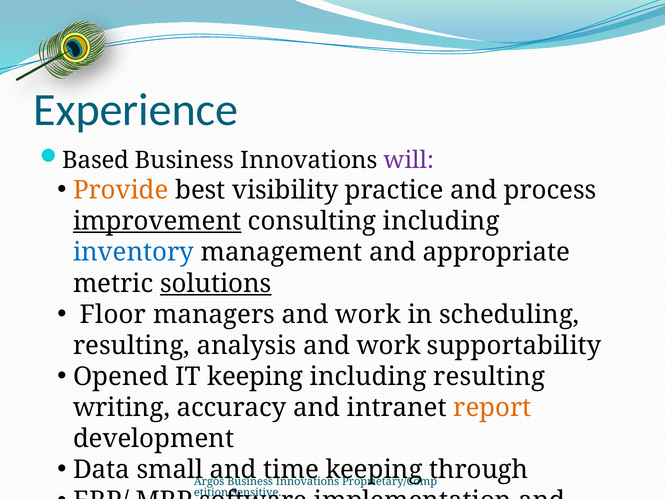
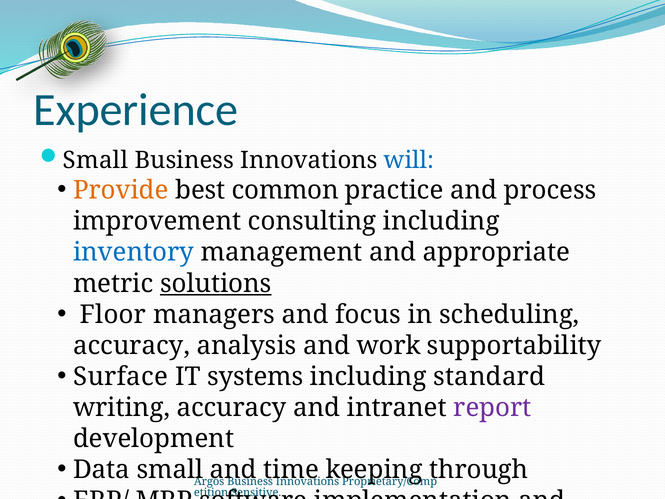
Based: Based -> Small (95, 160)
will colour: purple -> blue (409, 160)
visibility: visibility -> common (285, 190)
improvement underline: present -> none (157, 221)
managers and work: work -> focus (368, 314)
resulting: resulting -> accuracy (132, 345)
Opened: Opened -> Surface (121, 376)
IT keeping: keeping -> systems (255, 376)
including resulting: resulting -> standard (489, 376)
report colour: orange -> purple (492, 408)
